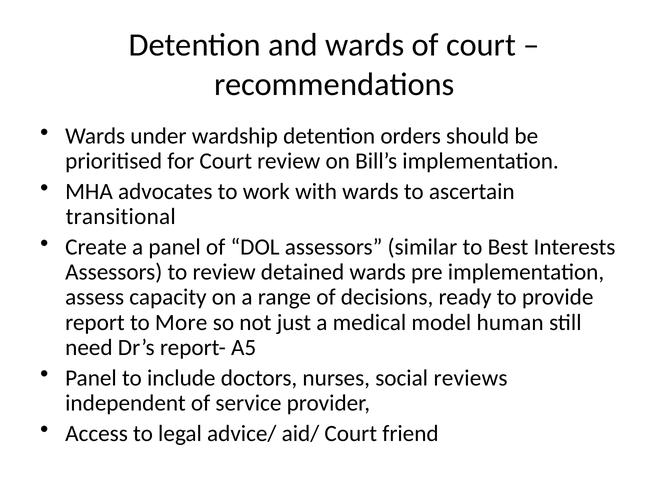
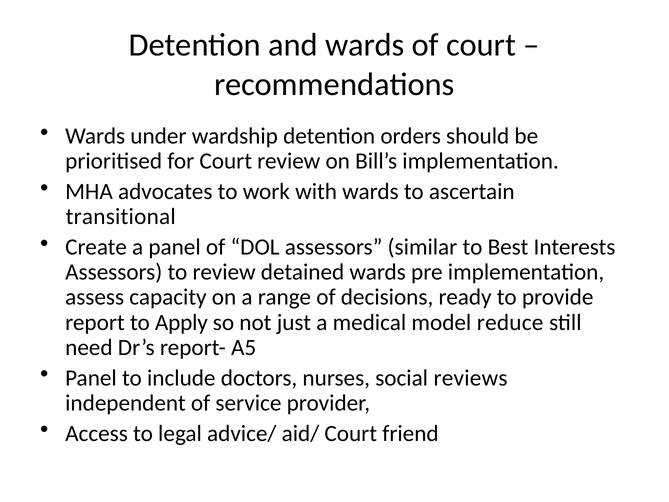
More: More -> Apply (181, 322)
human: human -> reduce (510, 322)
